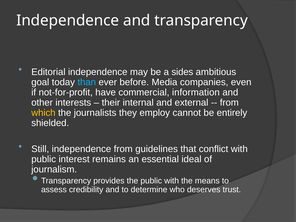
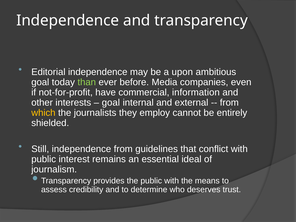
sides: sides -> upon (182, 72)
than colour: light blue -> light green (87, 82)
their: their -> goal (111, 103)
